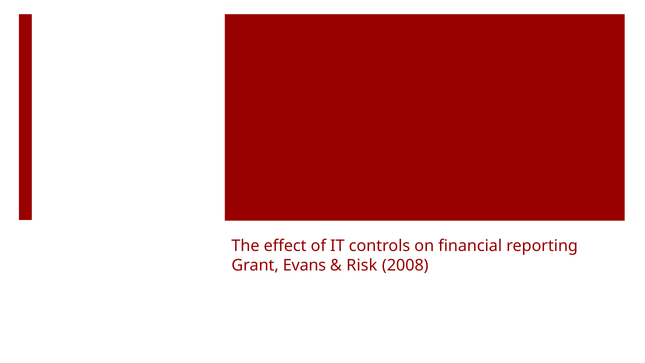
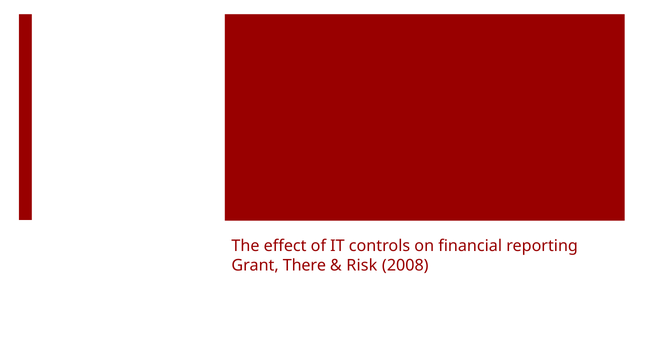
Evans: Evans -> There (304, 265)
